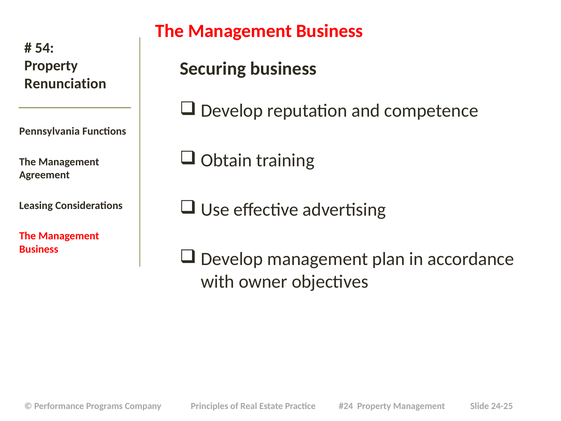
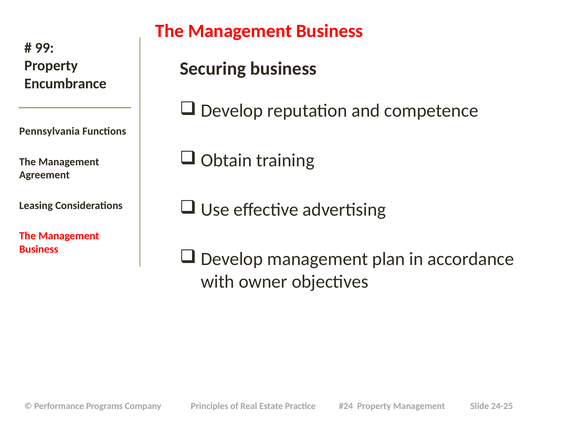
54: 54 -> 99 (44, 48)
Renunciation: Renunciation -> Encumbrance (65, 84)
